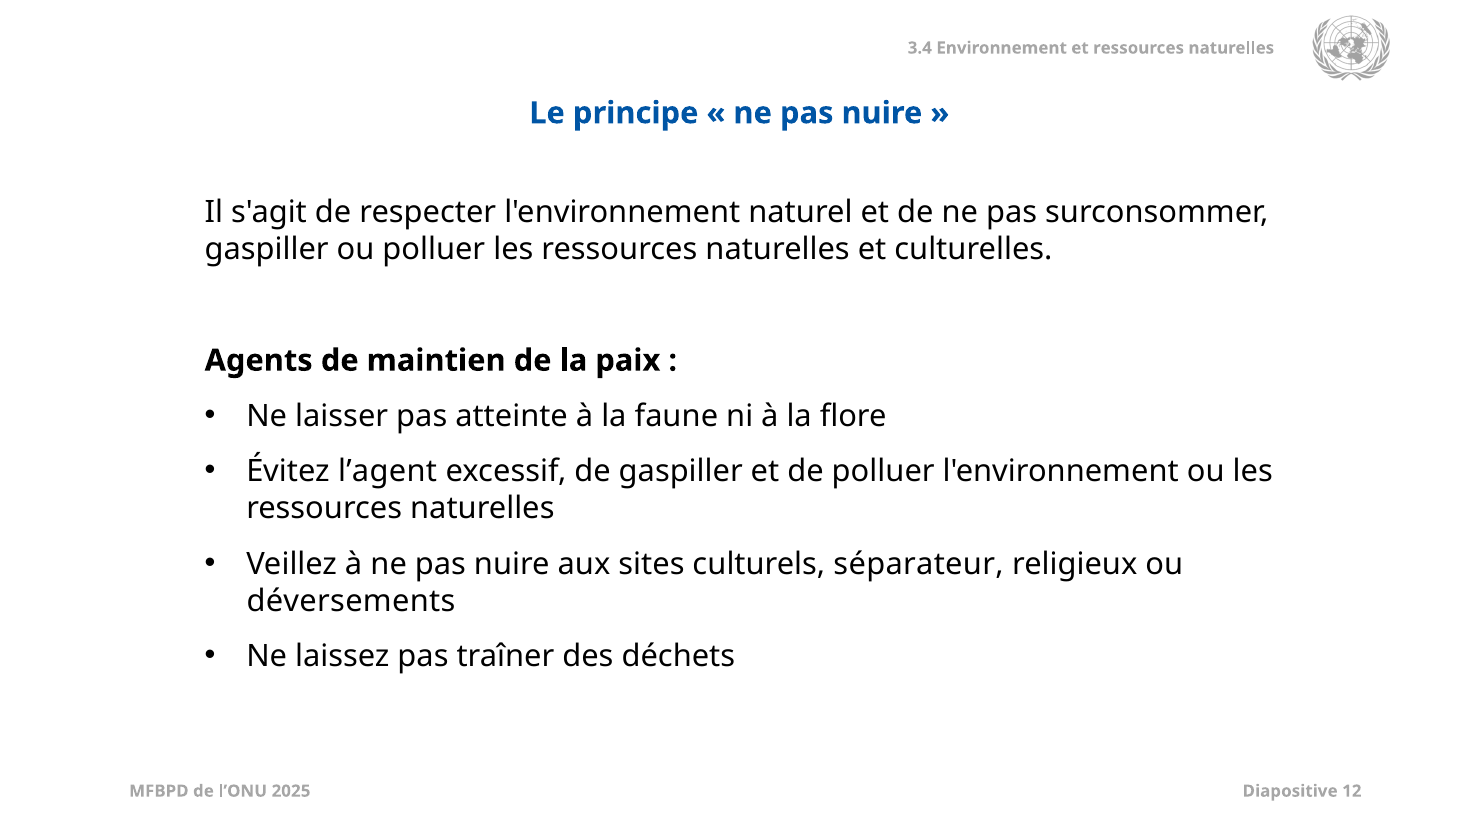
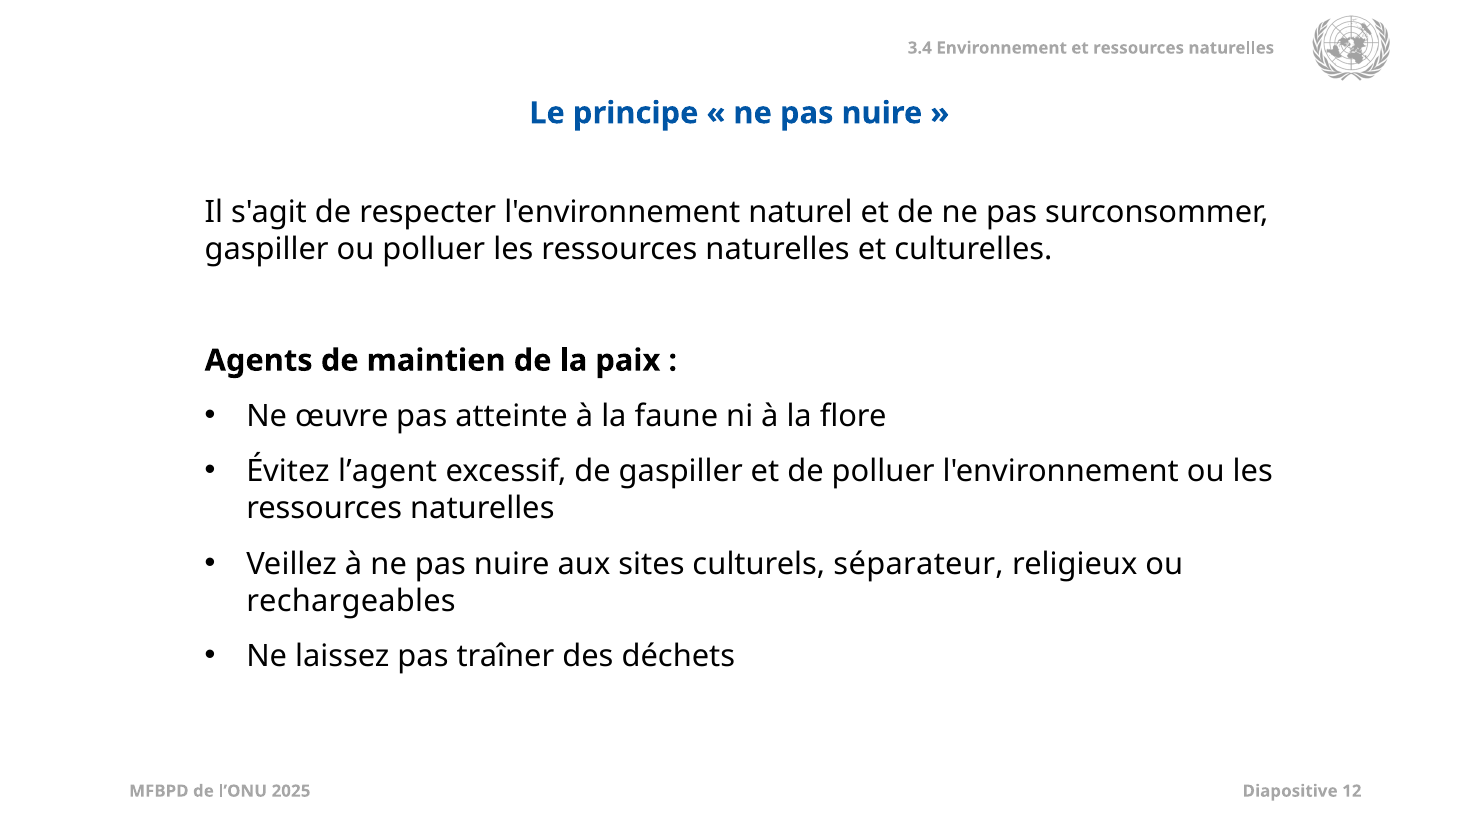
laisser: laisser -> œuvre (342, 416)
déversements: déversements -> rechargeables (351, 601)
